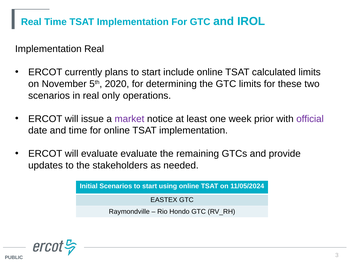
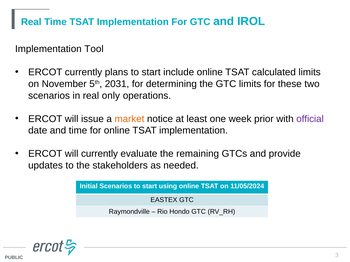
Implementation Real: Real -> Tool (94, 49)
2020: 2020 -> 2031 (117, 84)
market colour: purple -> orange (129, 119)
will evaluate: evaluate -> currently (99, 154)
